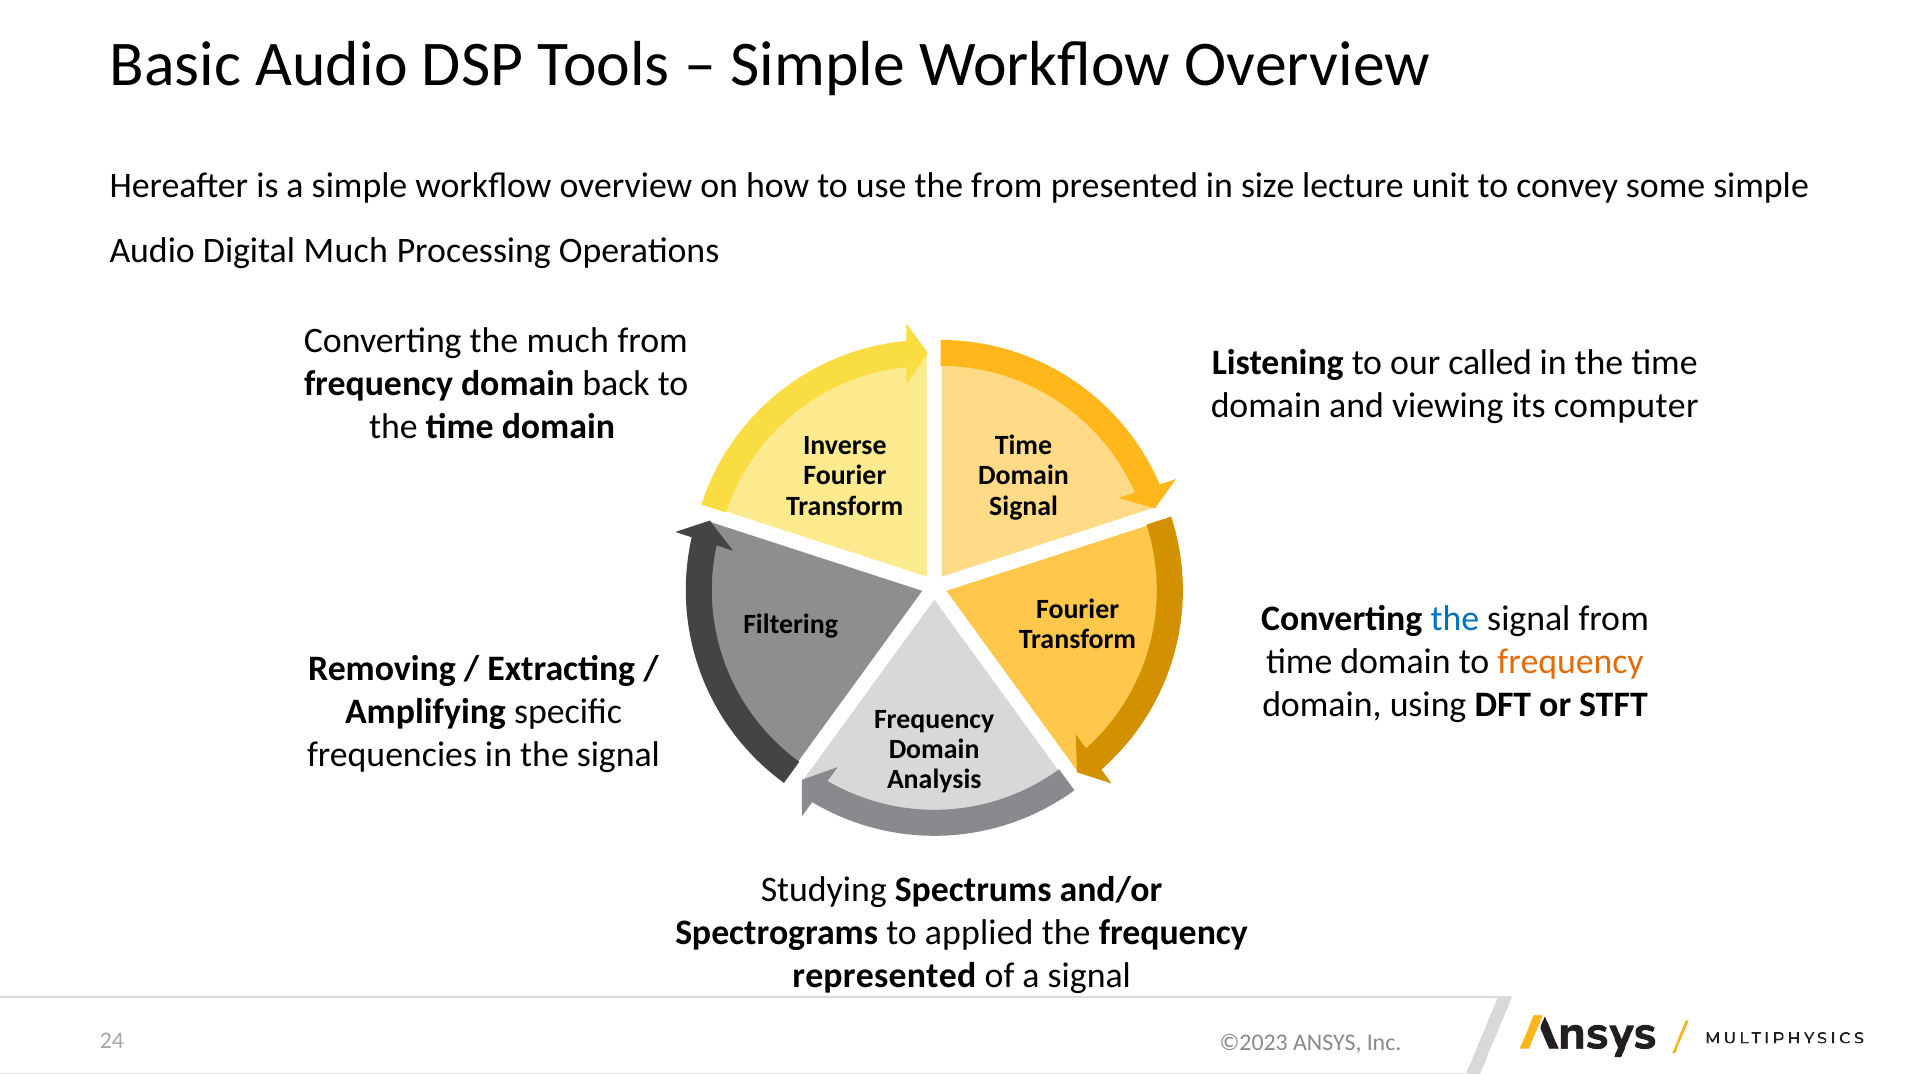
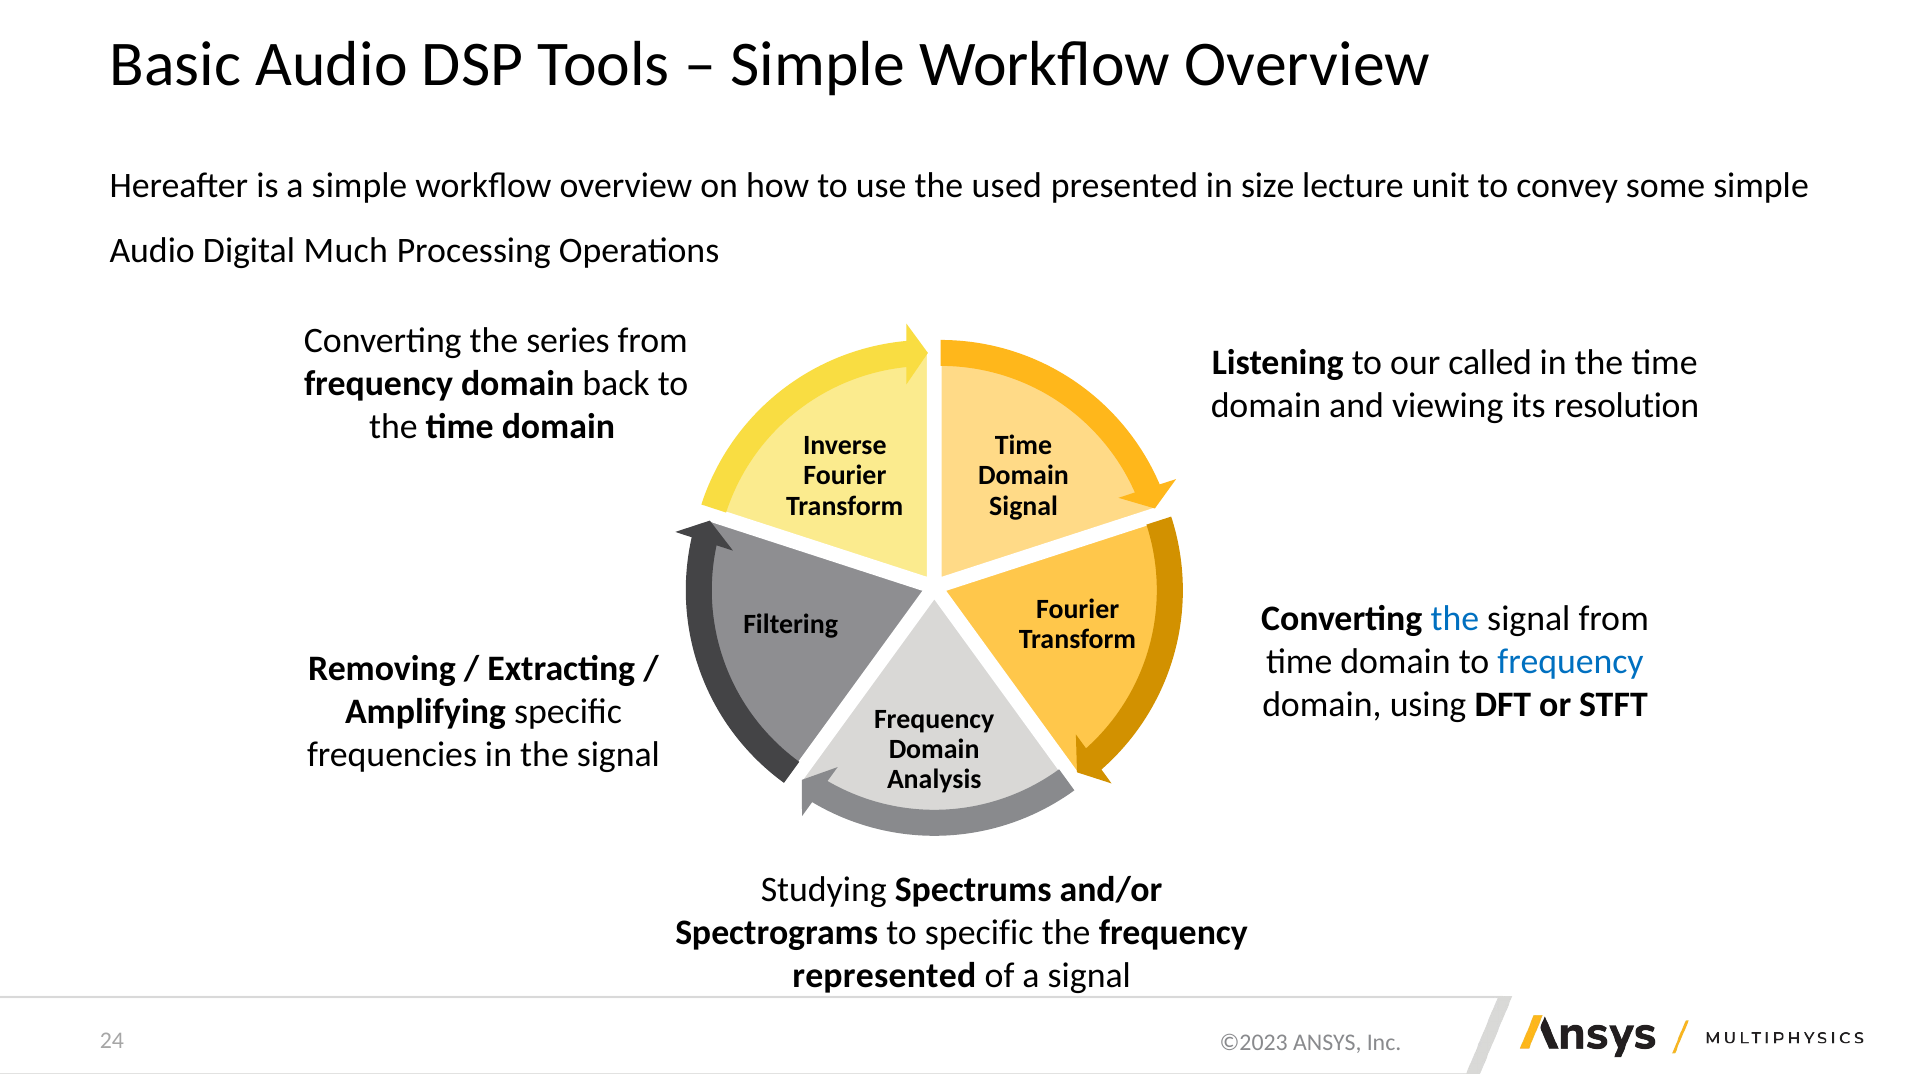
the from: from -> used (1007, 186)
the much: much -> series (568, 341)
computer: computer -> resolution (1626, 406)
frequency colour: orange -> blue (1571, 662)
to applied: applied -> specific (979, 933)
